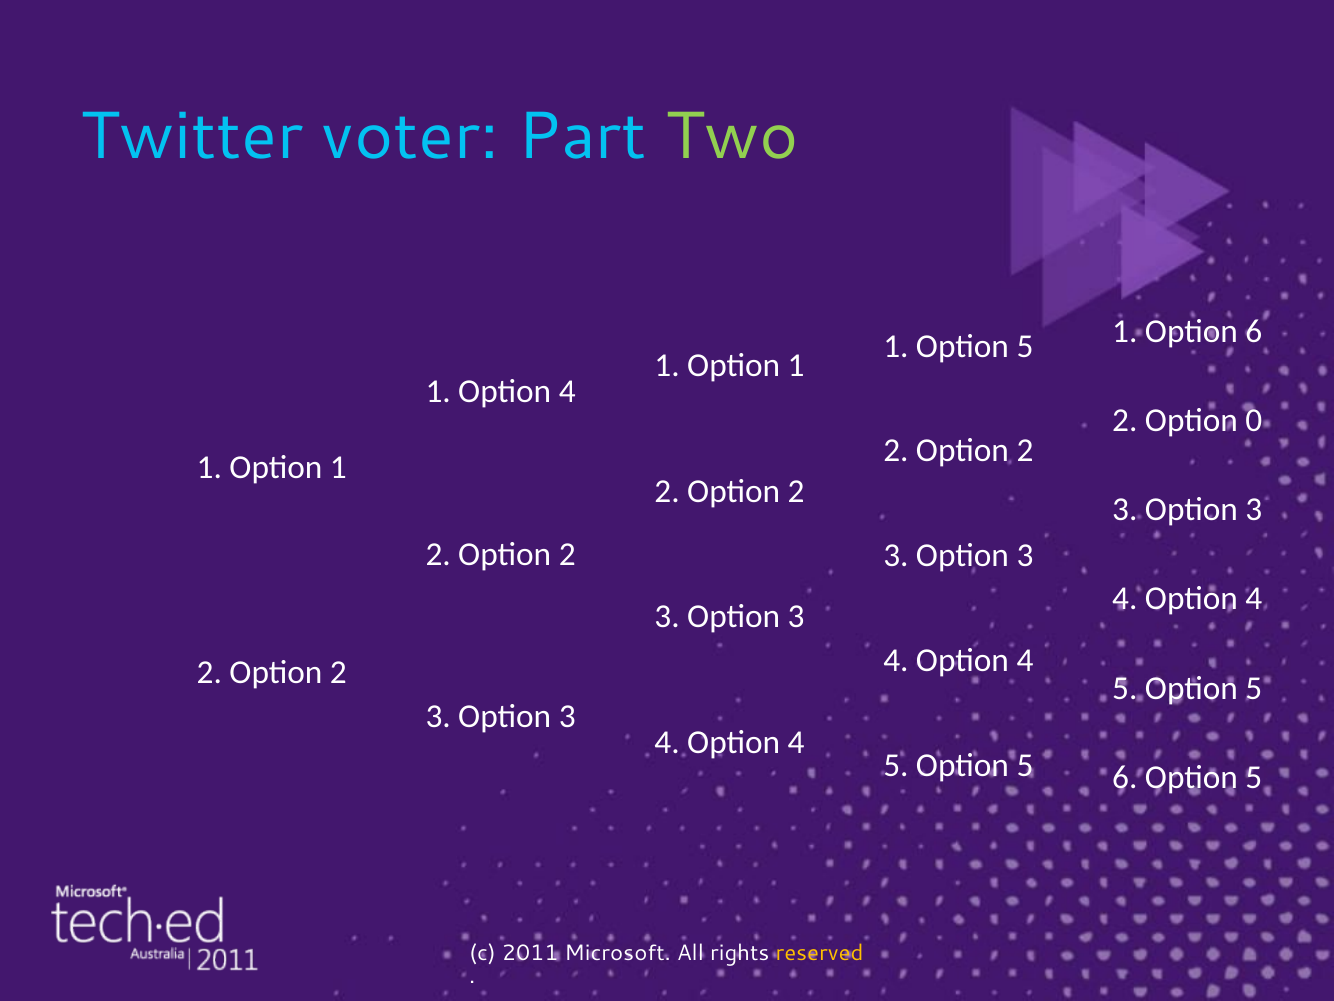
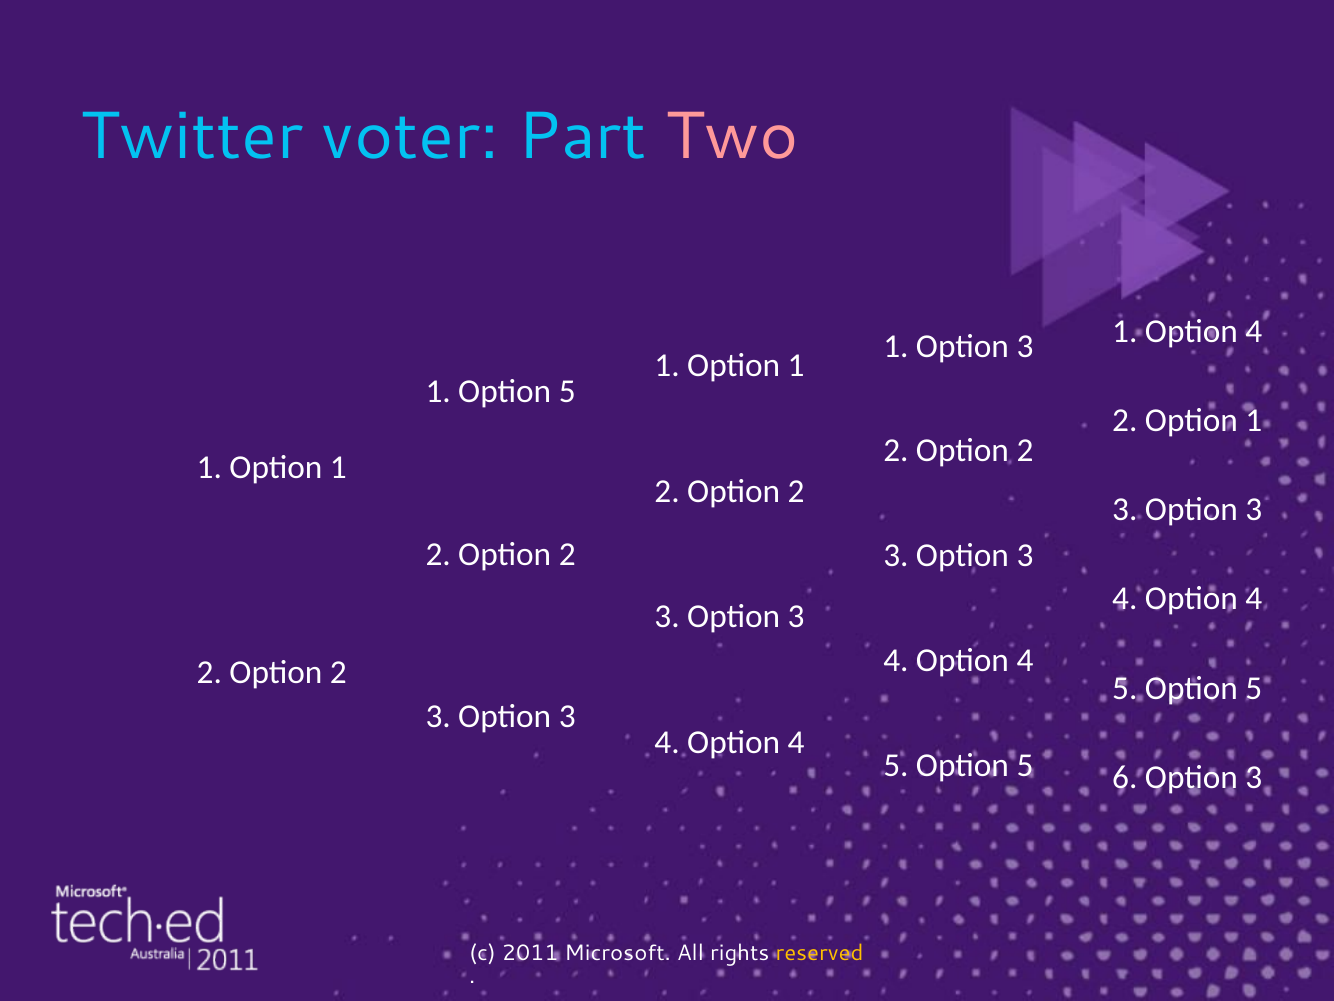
Two colour: light green -> pink (732, 137)
1 Option 6: 6 -> 4 (1254, 331)
1 Option 5: 5 -> 3 (1025, 346)
1 Option 4: 4 -> 5 (567, 392)
2 Option 0: 0 -> 1 (1254, 420)
6 Option 5: 5 -> 3 (1254, 777)
